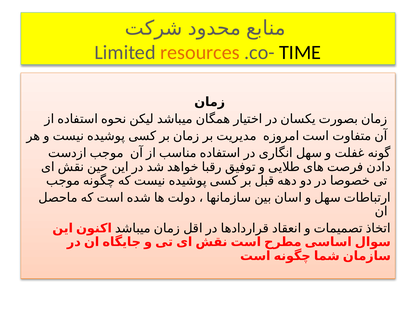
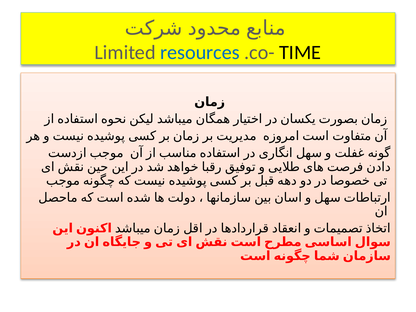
resources colour: orange -> blue (200, 52)
